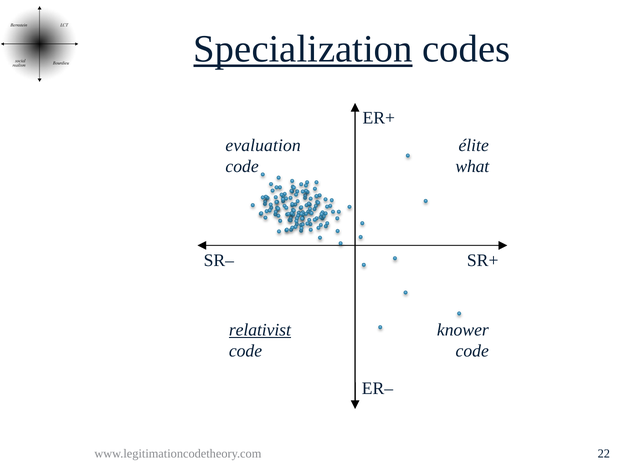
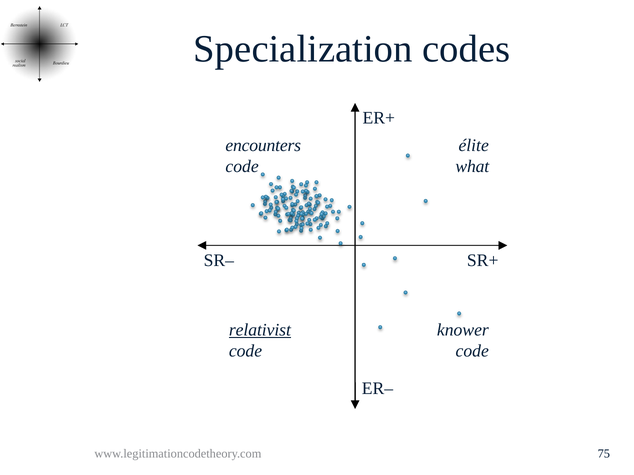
Specialization underline: present -> none (303, 49)
evaluation: evaluation -> encounters (263, 146)
22: 22 -> 75 (604, 454)
